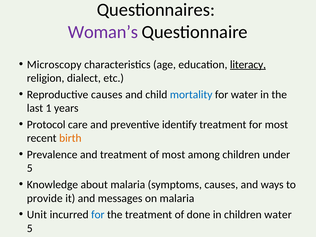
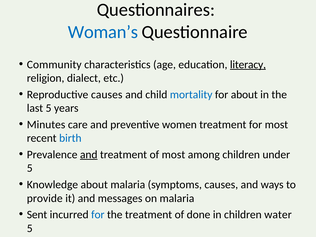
Woman’s colour: purple -> blue (103, 32)
Microscopy: Microscopy -> Community (54, 65)
for water: water -> about (244, 95)
last 1: 1 -> 5 (49, 108)
Protocol: Protocol -> Minutes (46, 125)
identify: identify -> women (179, 125)
birth colour: orange -> blue (70, 138)
and underline: none -> present (89, 155)
Unit: Unit -> Sent (37, 215)
